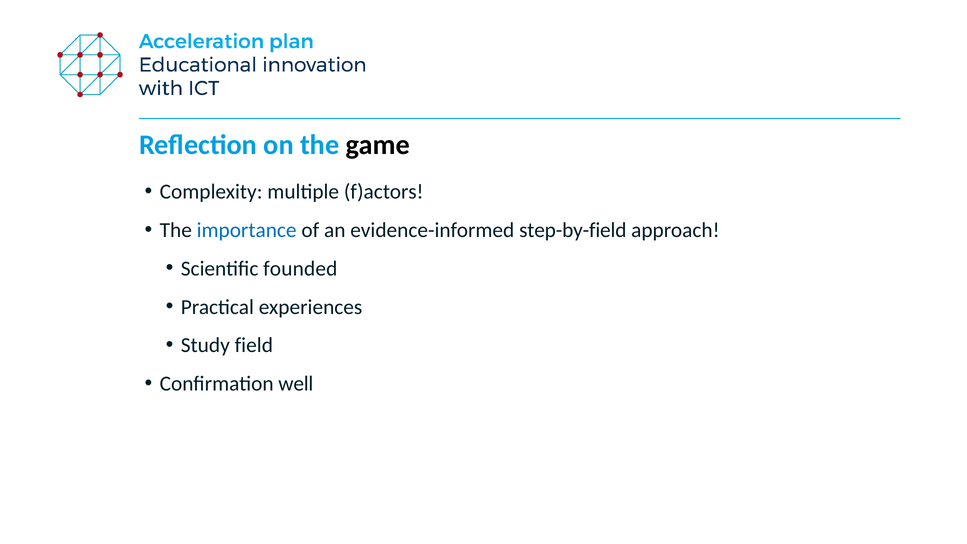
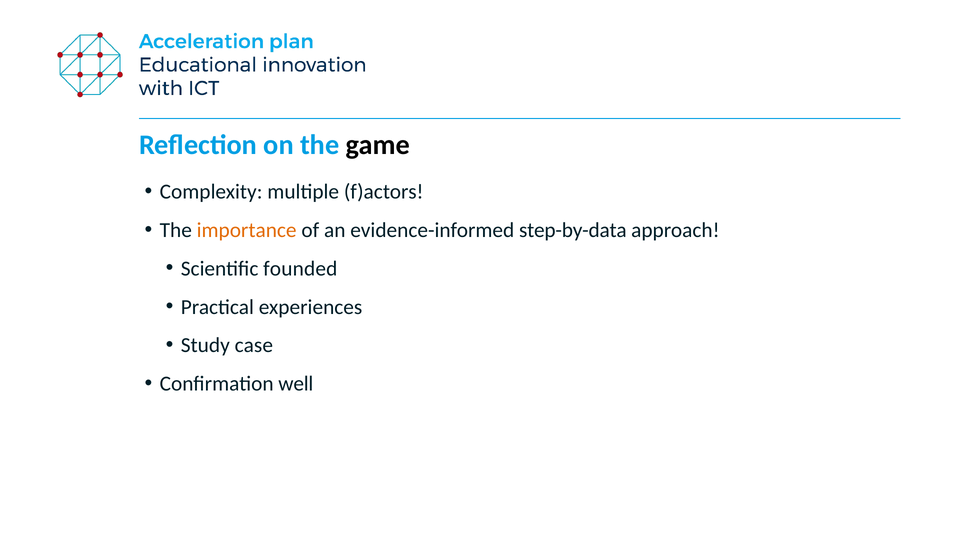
importance colour: blue -> orange (247, 230)
step-by-field: step-by-field -> step-by-data (573, 230)
field: field -> case (254, 345)
